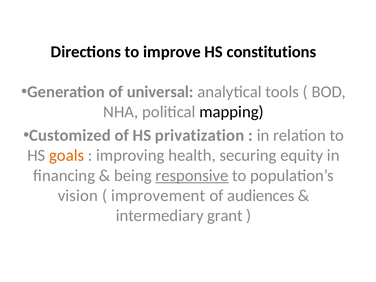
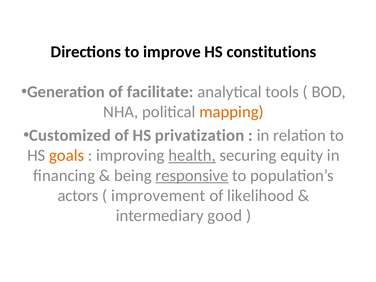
universal: universal -> facilitate (160, 92)
mapping colour: black -> orange (232, 112)
health underline: none -> present (192, 155)
vision: vision -> actors (78, 196)
audiences: audiences -> likelihood (261, 196)
grant: grant -> good (225, 216)
